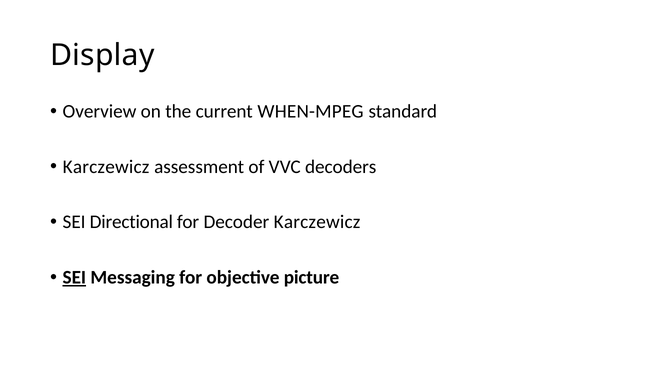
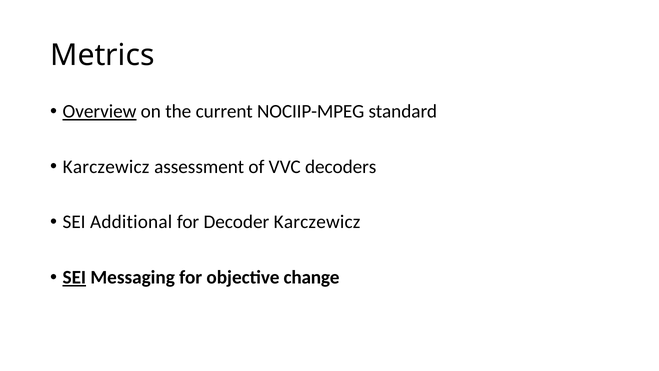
Display: Display -> Metrics (102, 55)
Overview underline: none -> present (100, 111)
WHEN-MPEG: WHEN-MPEG -> NOCIIP-MPEG (311, 111)
Directional: Directional -> Additional (131, 222)
picture: picture -> change (312, 277)
